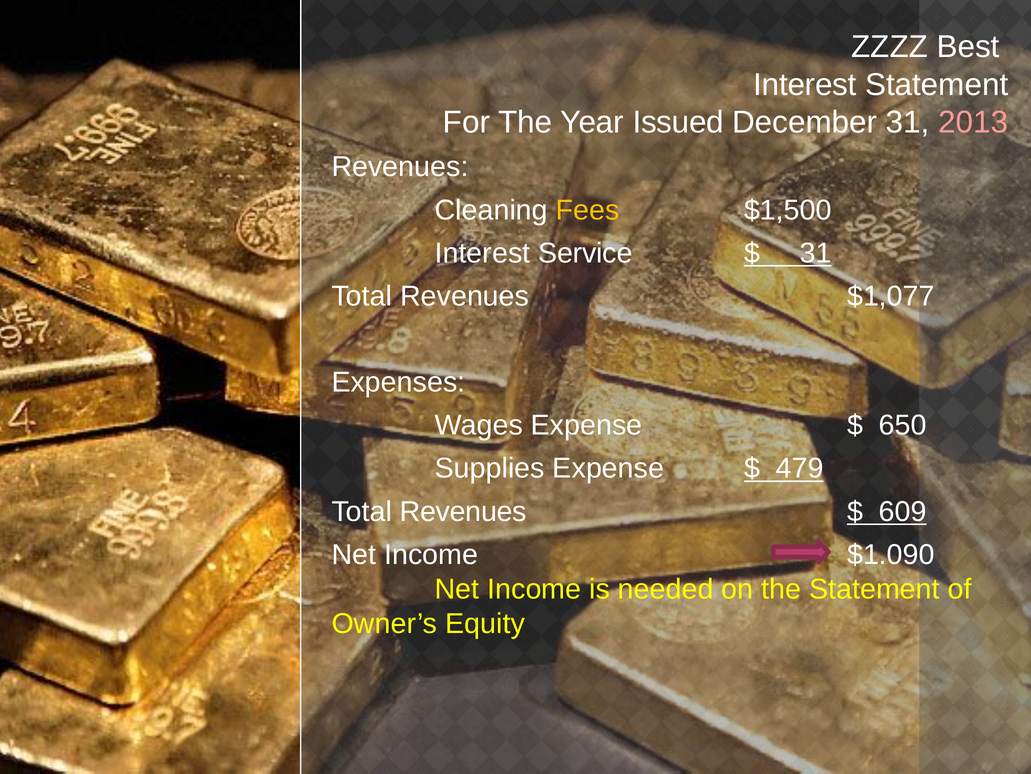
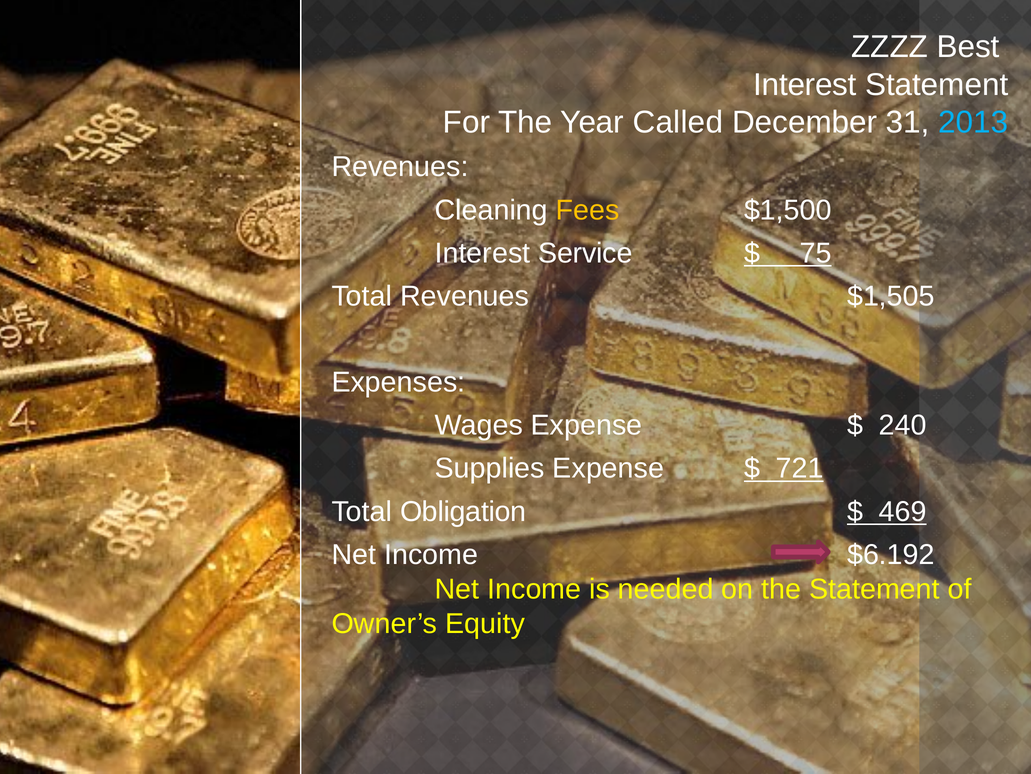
Issued: Issued -> Called (678, 122)
2013 colour: pink -> light blue (973, 122)
31: 31 -> 75 (816, 253)
$1,077: $1,077 -> $1,505 (891, 296)
650: 650 -> 240 (903, 425)
479: 479 -> 721 (800, 468)
Revenues: Revenues -> Obligation (463, 511)
609: 609 -> 469 (903, 511)
$1.090: $1.090 -> $6.192 (891, 554)
